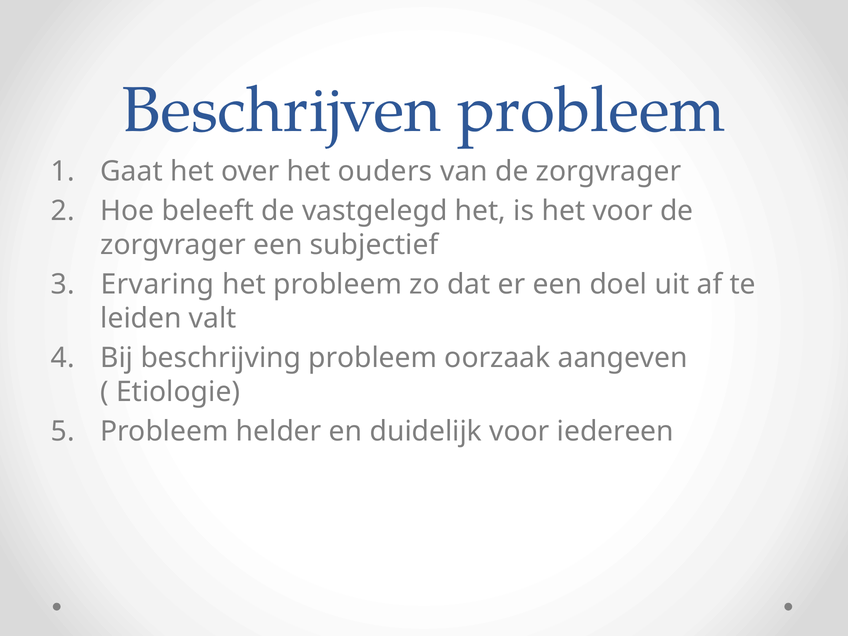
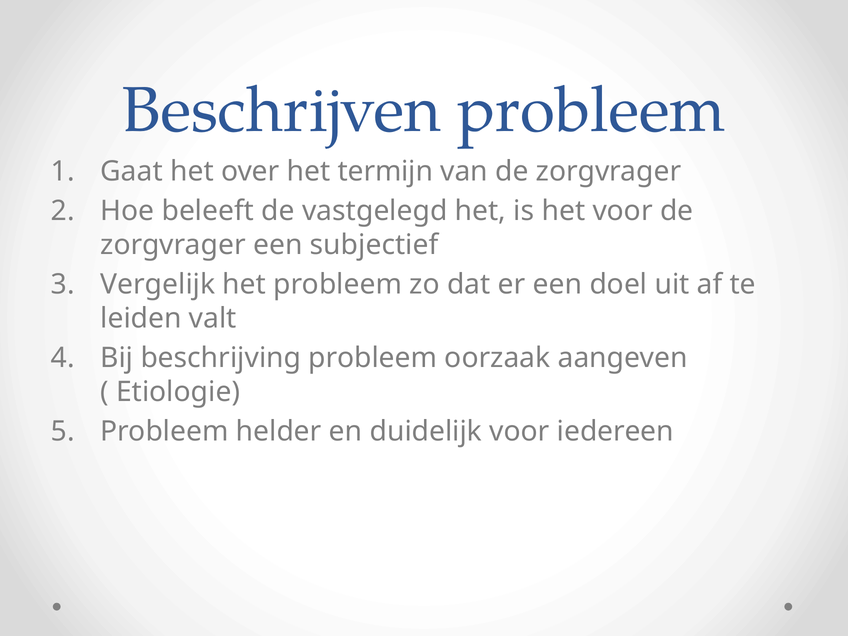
ouders: ouders -> termijn (385, 172)
Ervaring: Ervaring -> Vergelijk (158, 285)
